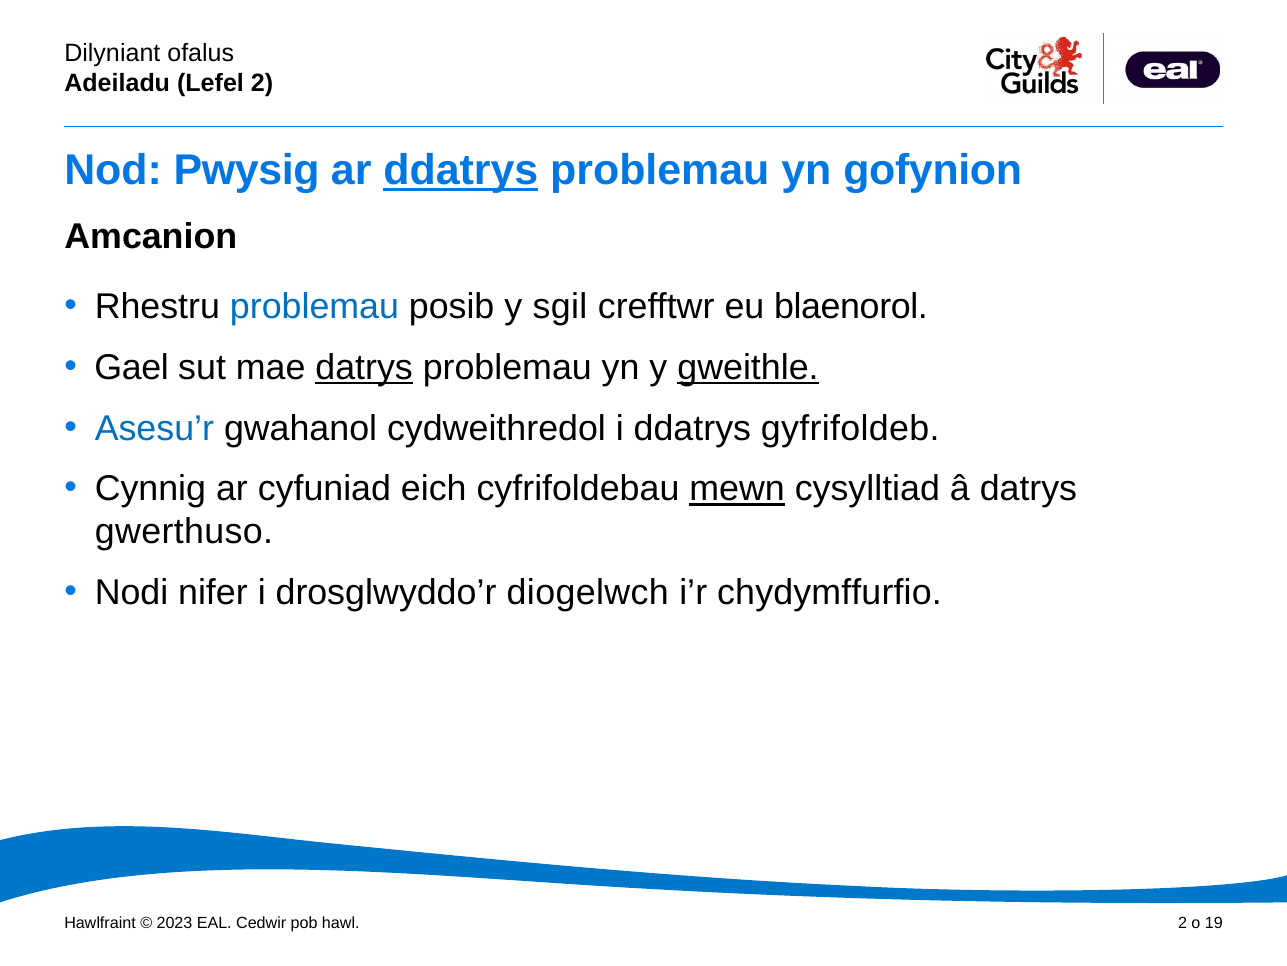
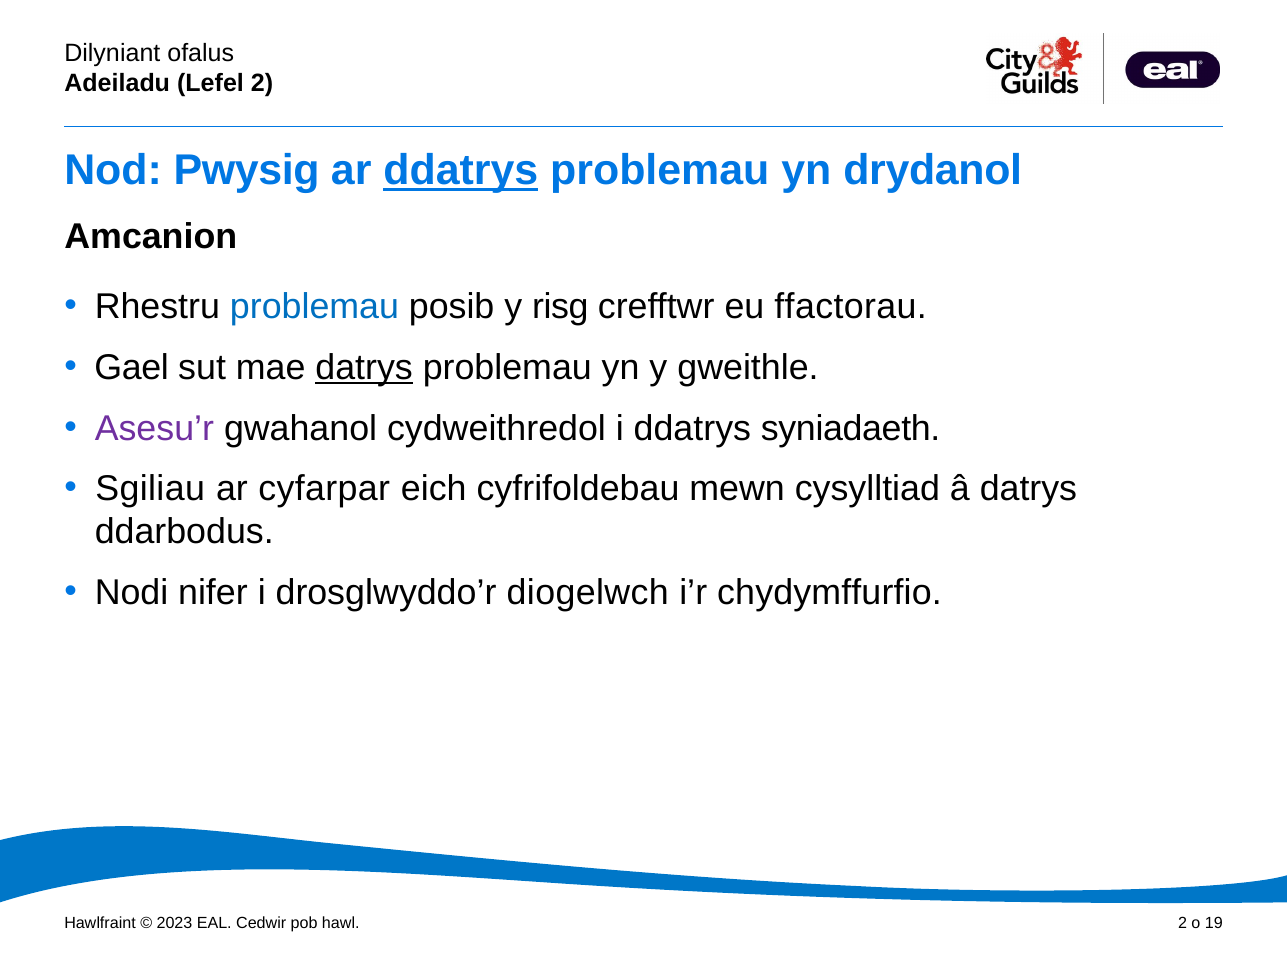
gofynion: gofynion -> drydanol (933, 171)
sgil: sgil -> risg (560, 306)
blaenorol: blaenorol -> ffactorau (851, 306)
gweithle underline: present -> none (748, 367)
Asesu’r colour: blue -> purple (154, 428)
gyfrifoldeb: gyfrifoldeb -> syniadaeth (851, 428)
Cynnig: Cynnig -> Sgiliau (150, 489)
cyfuniad: cyfuniad -> cyfarpar (324, 489)
mewn underline: present -> none (737, 489)
gwerthuso: gwerthuso -> ddarbodus (184, 532)
